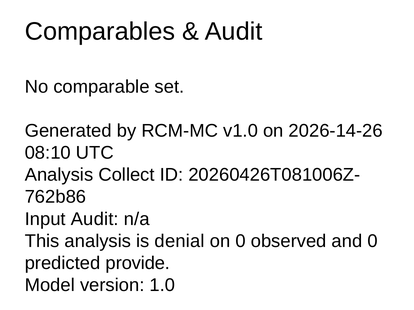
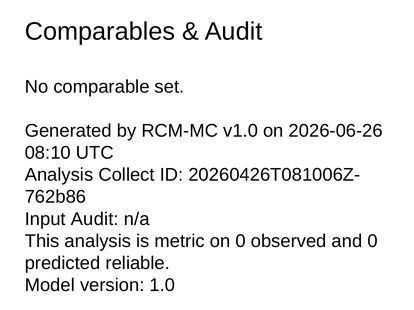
2026-14-26: 2026-14-26 -> 2026-06-26 (336, 131)
denial: denial -> metric (180, 241)
provide: provide -> reliable (138, 264)
